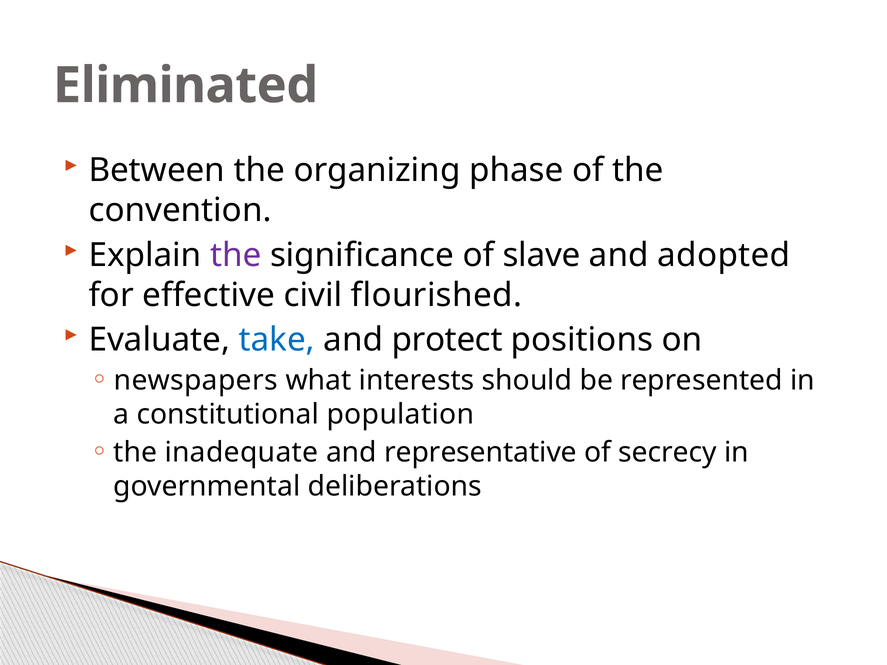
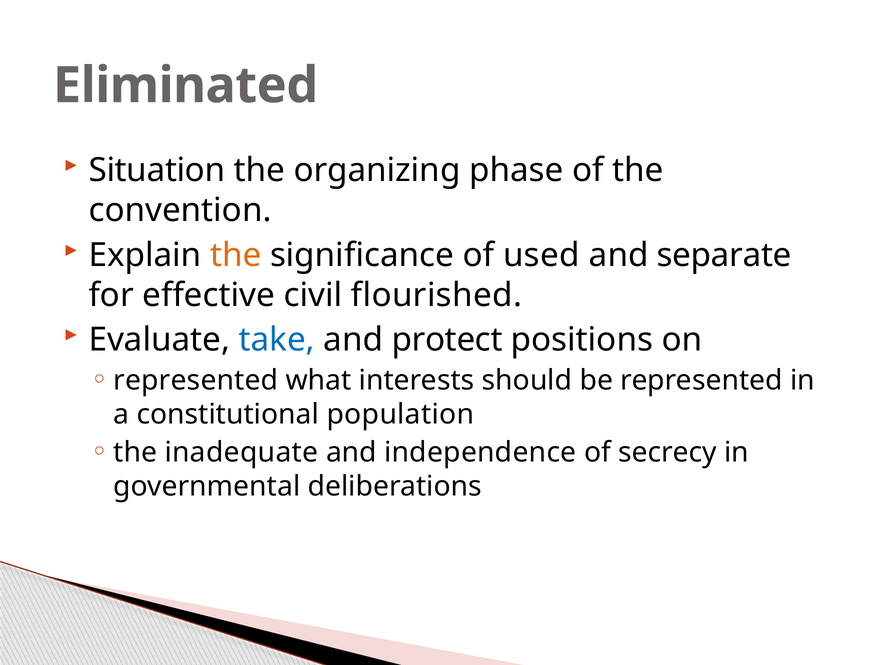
Between: Between -> Situation (157, 170)
the colour: purple -> orange (236, 255)
slave: slave -> used (541, 255)
adopted: adopted -> separate (724, 255)
newspapers: newspapers -> represented (196, 381)
representative: representative -> independence (480, 453)
